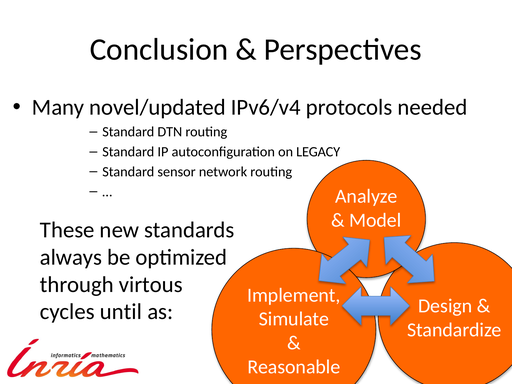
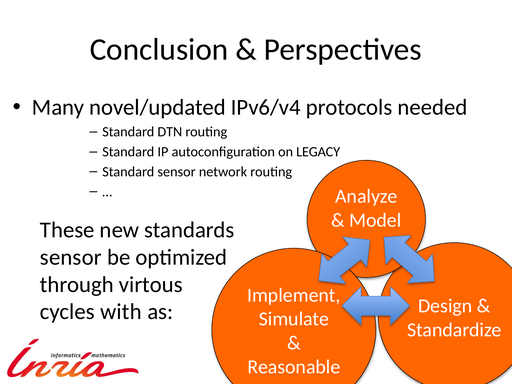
always: always -> sensor (71, 257)
until: until -> with (121, 312)
